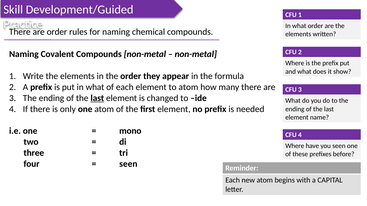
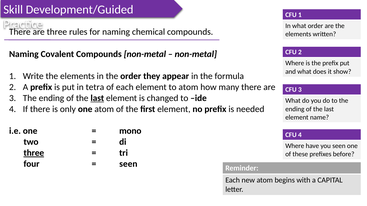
are order: order -> three (57, 32)
put in what: what -> tetra (95, 87)
three underline: none -> present (34, 153)
